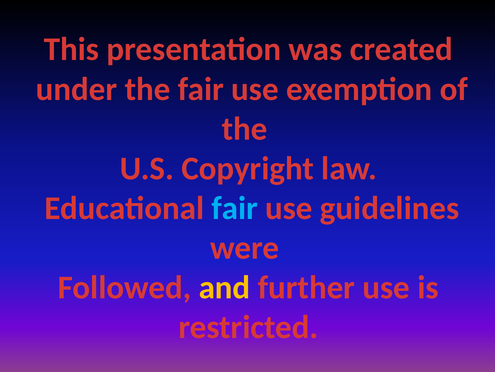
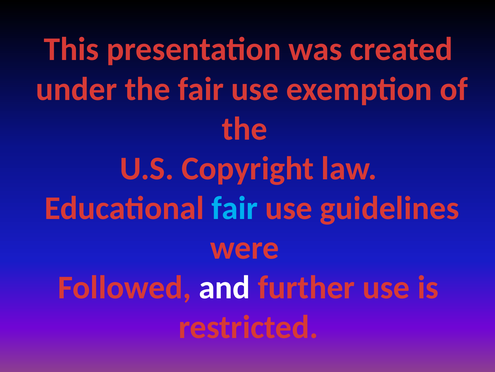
and colour: yellow -> white (225, 287)
